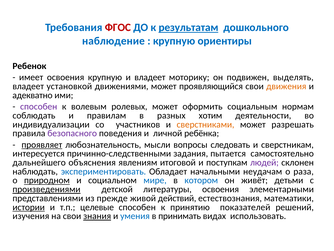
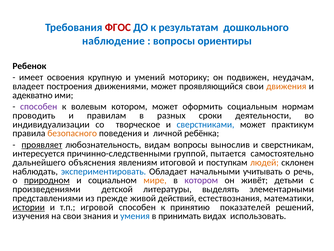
результатам underline: present -> none (188, 27)
крупную: крупную -> вопросы (174, 41)
и владеет: владеет -> умений (150, 77)
выделять: выделять -> неудачам (293, 77)
установкой: установкой -> построения (69, 86)
волевым ролевых: ролевых -> котором (129, 106)
соблюдать: соблюдать -> проводить (34, 115)
хотим: хотим -> сроки (210, 115)
участников: участников -> творческое (138, 124)
сверстниками colour: orange -> blue (206, 124)
разрешать: разрешать -> практикум (293, 124)
безопасного colour: purple -> orange (72, 133)
мысли: мысли -> видам (157, 144)
следовать: следовать -> вынослив (230, 144)
задания: задания -> группой (191, 153)
людей colour: purple -> orange (264, 162)
неудачам: неудачам -> учитывать (263, 171)
раза: раза -> речь (304, 171)
мире colour: blue -> orange (155, 180)
котором colour: blue -> purple (201, 180)
произведениями underline: present -> none (47, 189)
литературы освоения: освоения -> выделять (221, 189)
целевые: целевые -> игровой (97, 207)
знания underline: present -> none (97, 216)
